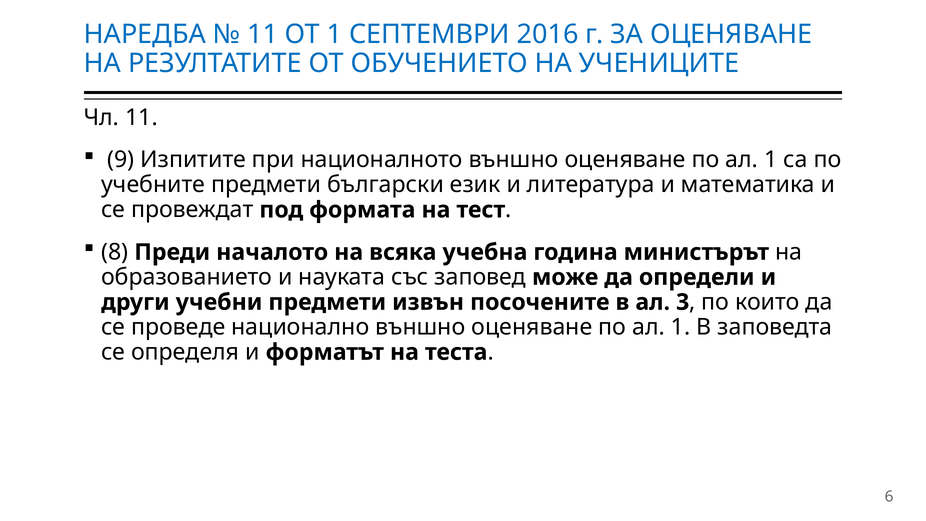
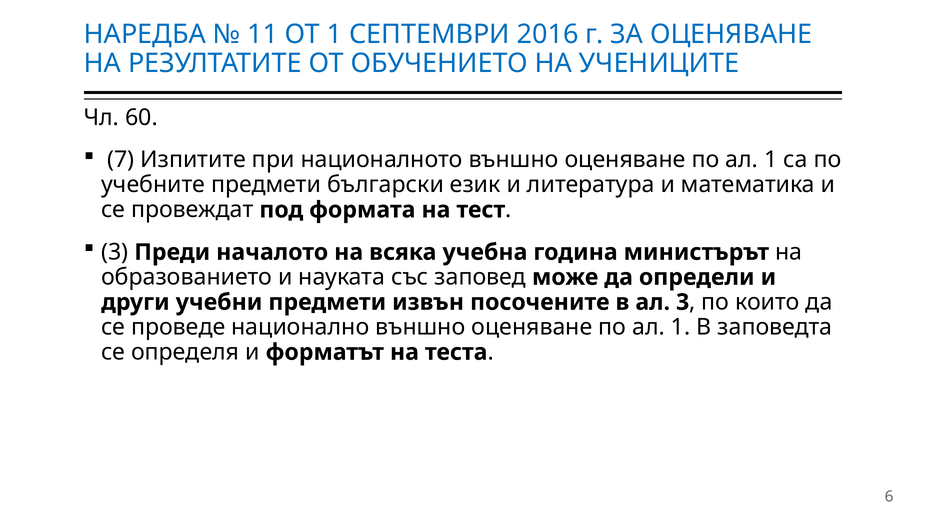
Чл 11: 11 -> 60 (141, 117)
9: 9 -> 7 (121, 160)
8: 8 -> 3 (115, 252)
